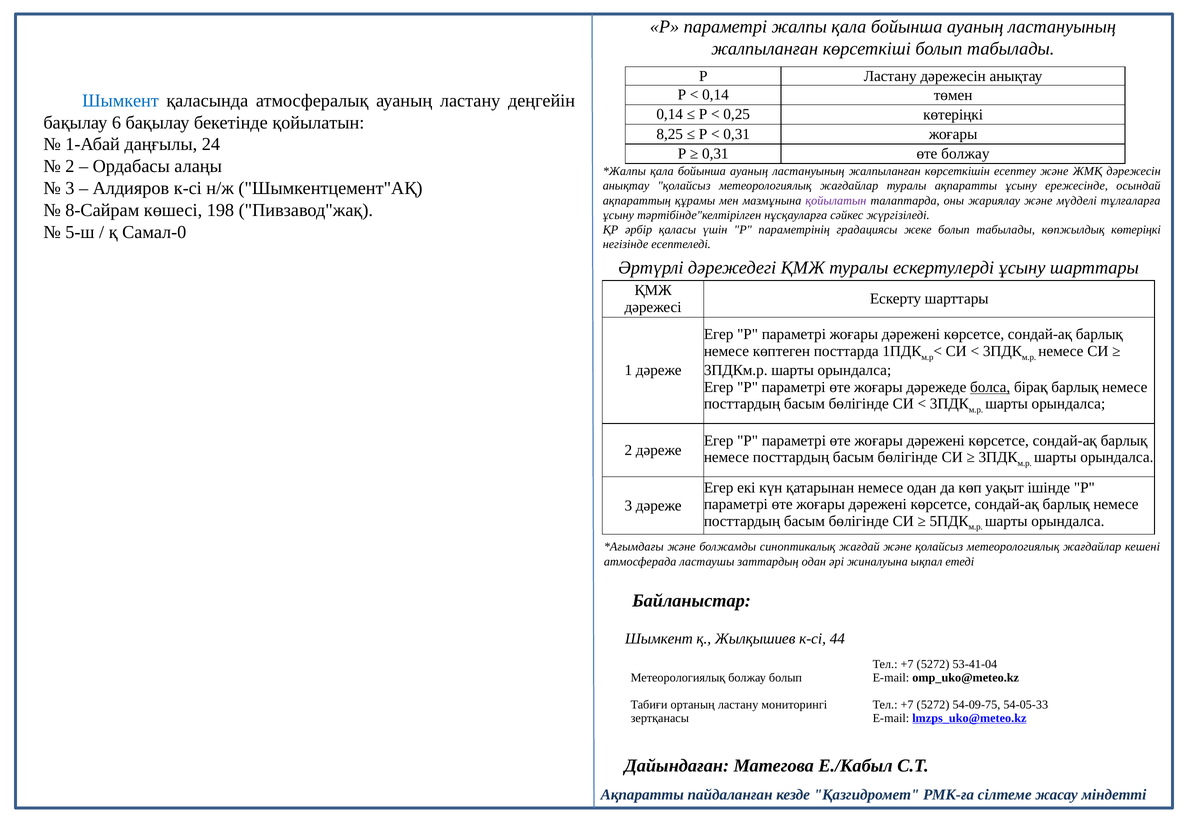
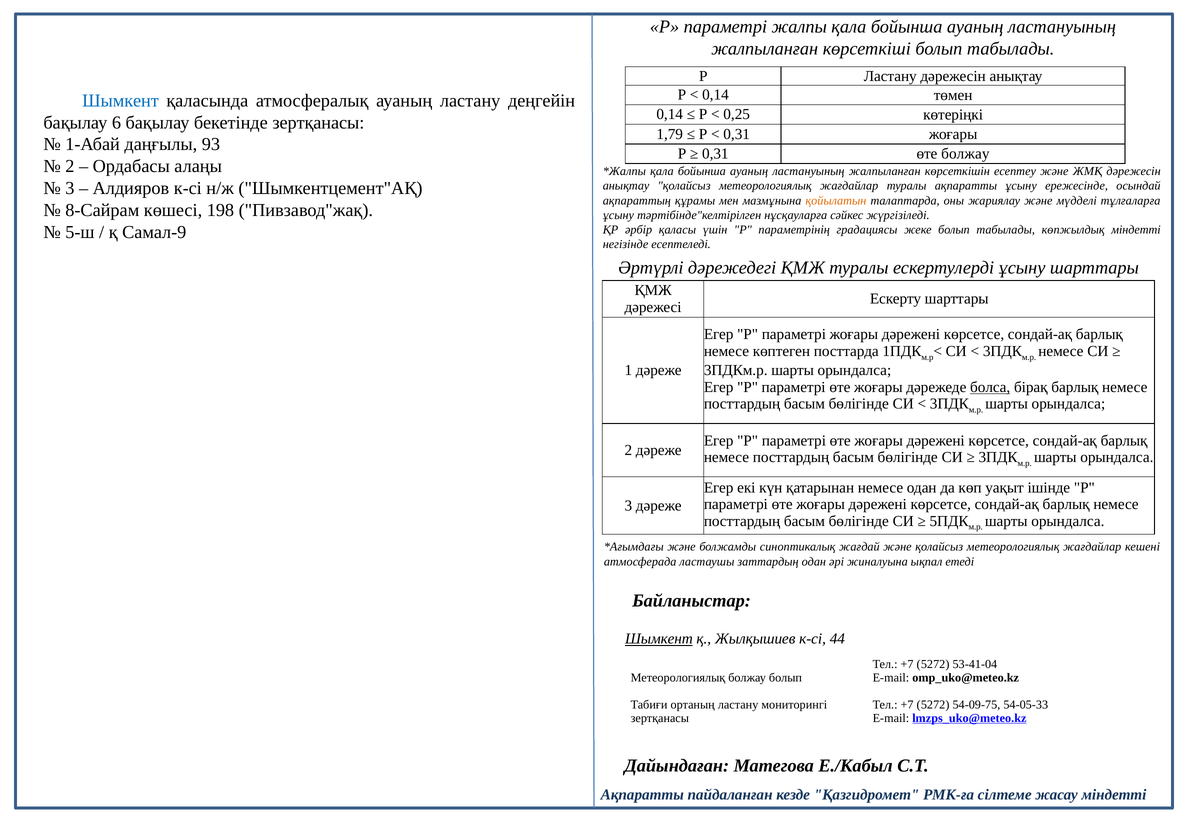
бекетінде қойылатын: қойылатын -> зертқанасы (318, 123)
8,25: 8,25 -> 1,79 (670, 134)
24: 24 -> 93 (211, 145)
қойылатын colour: purple -> orange (836, 201)
Самал-0: Самал-0 -> Самал-9 (154, 232)
көпжылдық көтеріңкі: көтеріңкі -> міндетті (1136, 230)
Шымкент underline: none -> present (659, 639)
